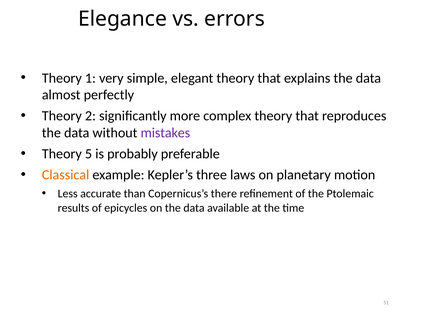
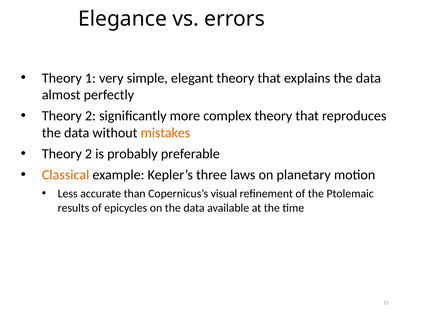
mistakes colour: purple -> orange (165, 133)
5: 5 -> 2 (89, 154)
there: there -> visual (224, 193)
